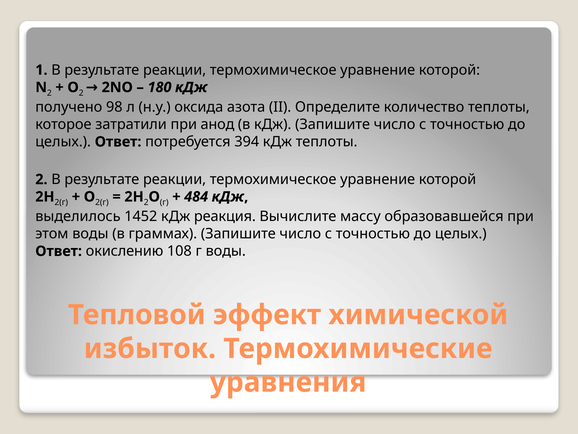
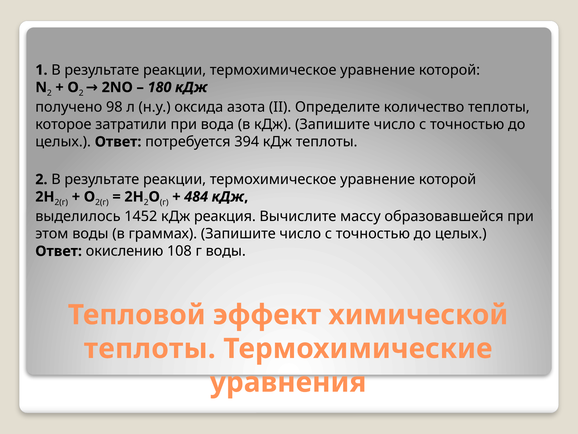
анод: анод -> вода (217, 124)
избыток: избыток -> теплоты (150, 348)
